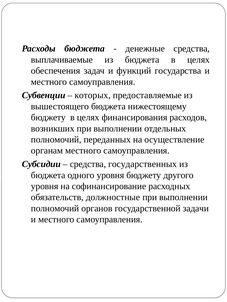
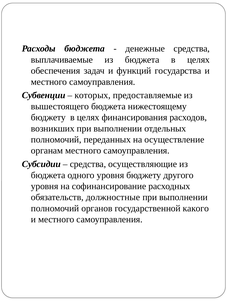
государственных: государственных -> осуществляющие (143, 164)
задачи: задачи -> какого (196, 209)
